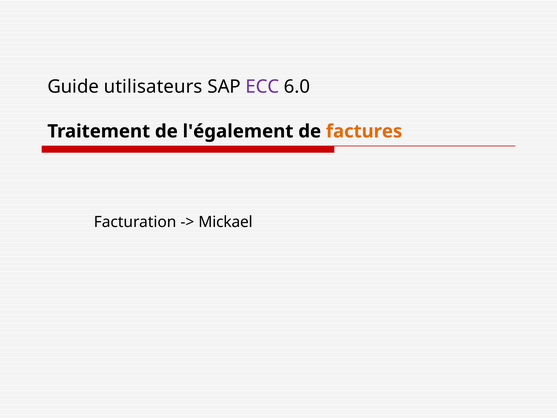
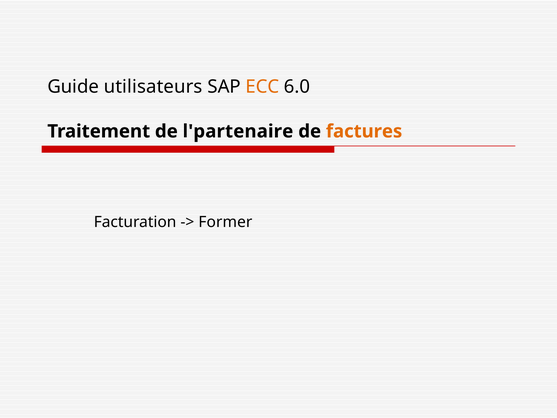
ECC colour: purple -> orange (262, 87)
l'également: l'également -> l'partenaire (238, 131)
Mickael: Mickael -> Former (225, 222)
